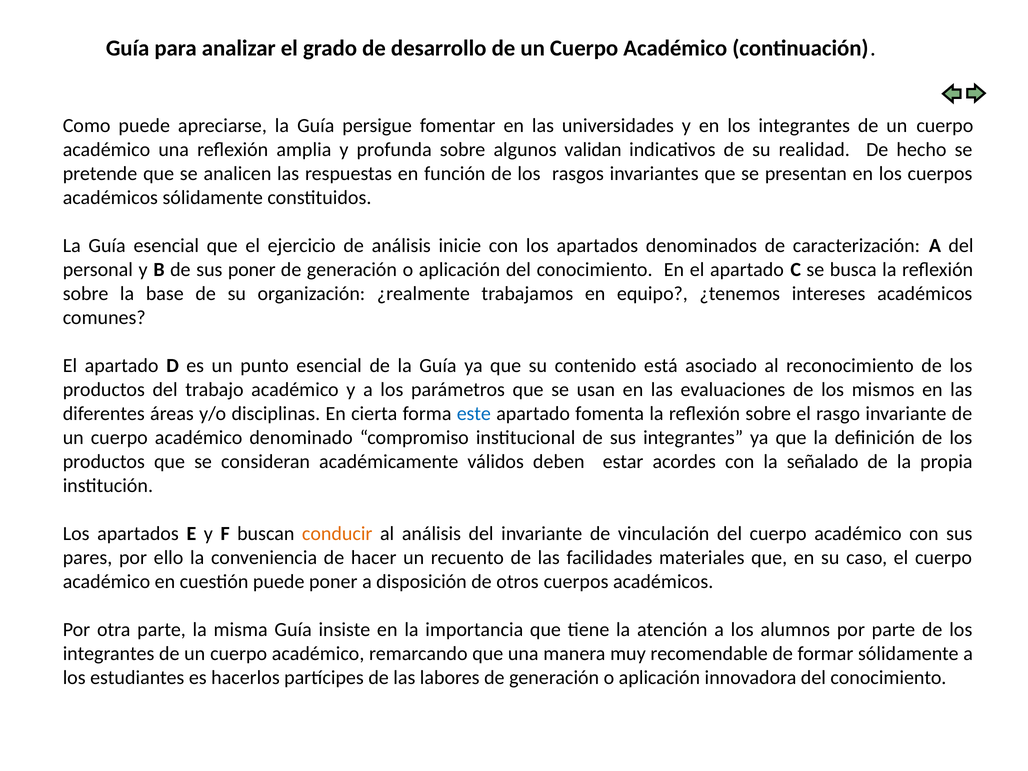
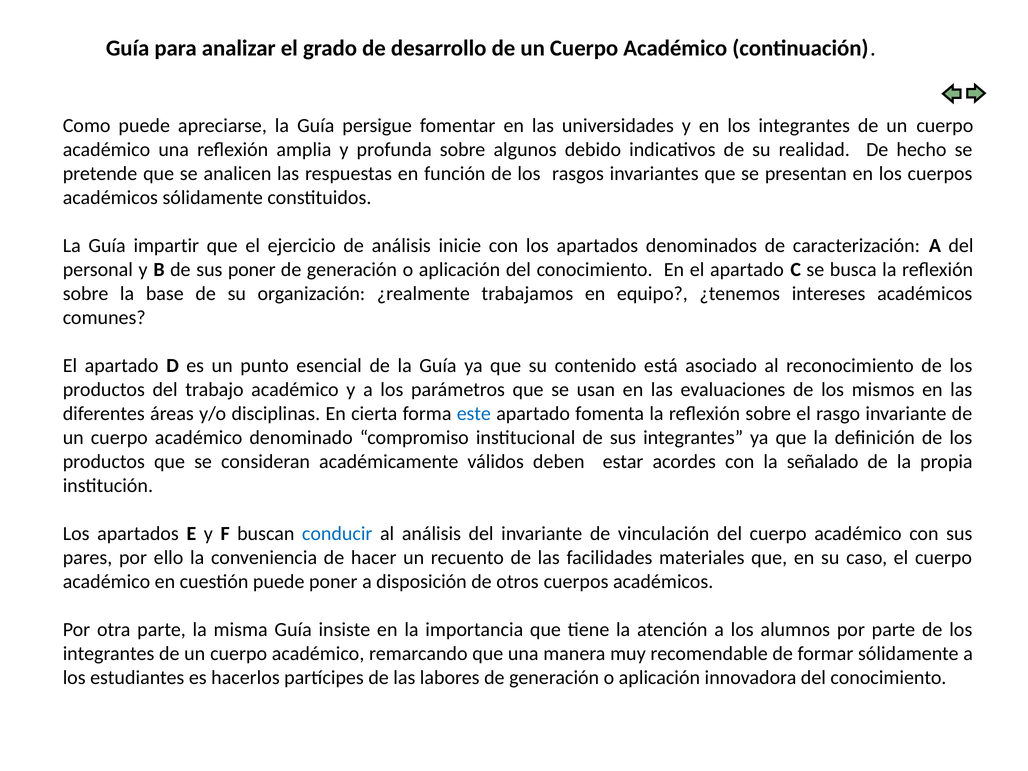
validan: validan -> debido (593, 150)
Guía esencial: esencial -> impartir (166, 246)
conducir colour: orange -> blue (337, 534)
